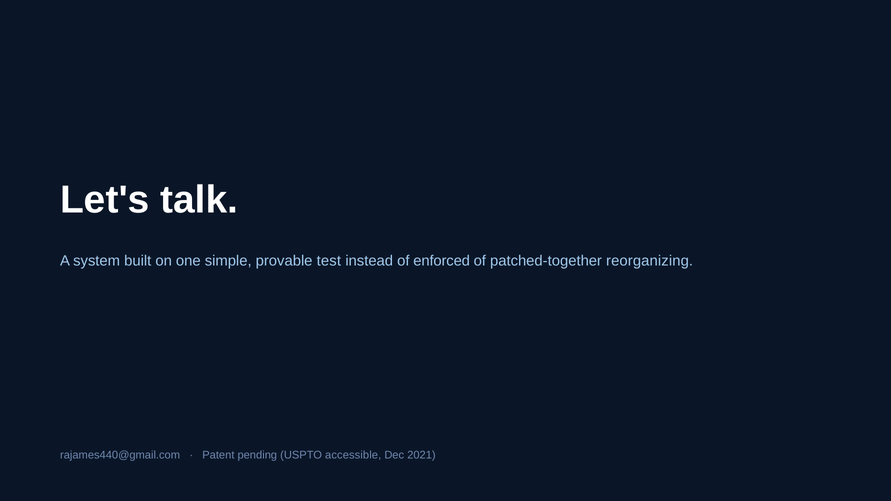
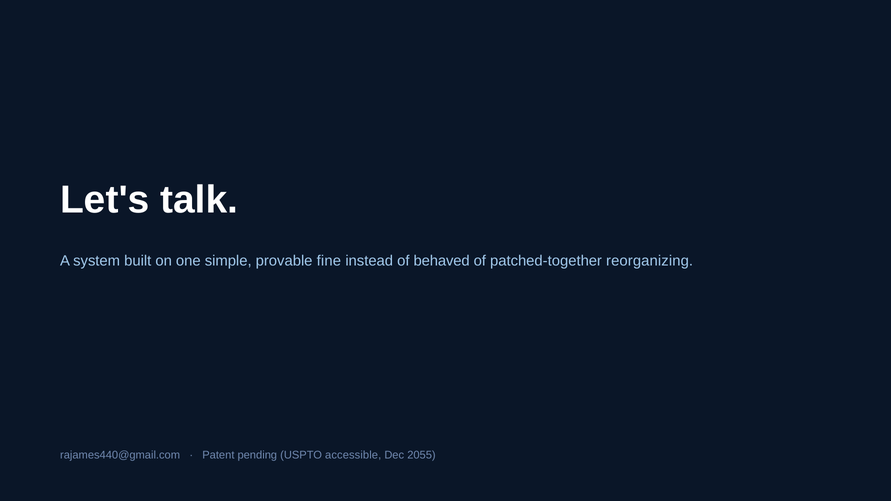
test: test -> fine (329, 261)
enforced: enforced -> behaved (442, 261)
2021: 2021 -> 2055 (421, 455)
